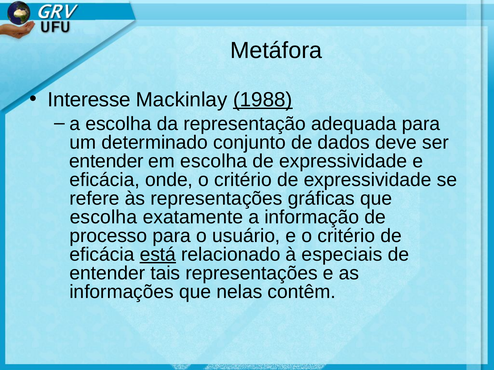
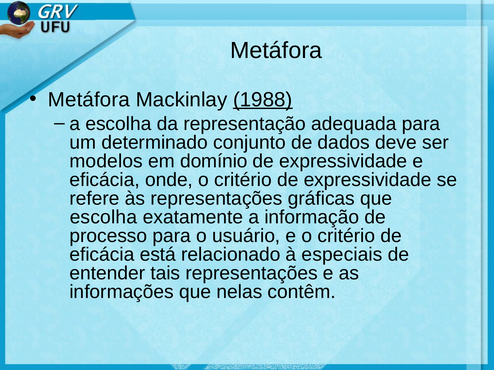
Interesse: Interesse -> Metáfora (89, 100)
entender: entender -> modelos (106, 161)
em escolha: escolha -> domínio (214, 161)
está underline: present -> none (158, 255)
